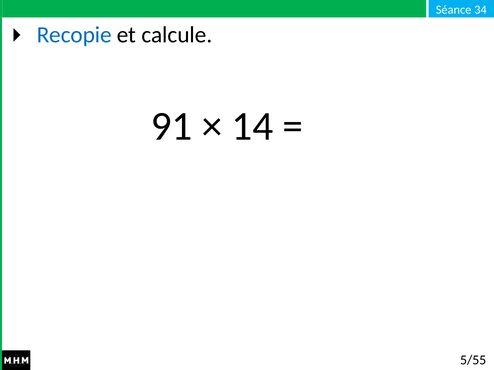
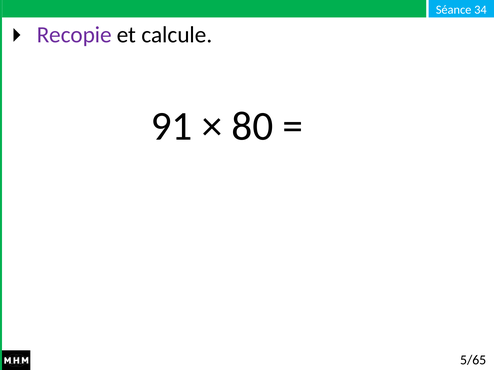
Recopie colour: blue -> purple (74, 35)
14: 14 -> 80 (252, 126)
5/55: 5/55 -> 5/65 (473, 360)
